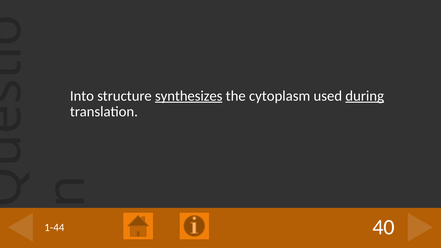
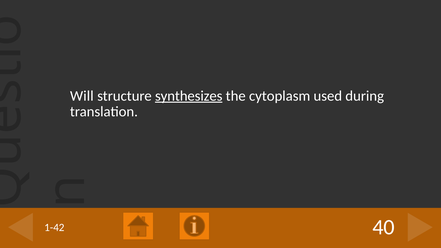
Into: Into -> Will (82, 96)
during underline: present -> none (365, 96)
1-44: 1-44 -> 1-42 (54, 227)
